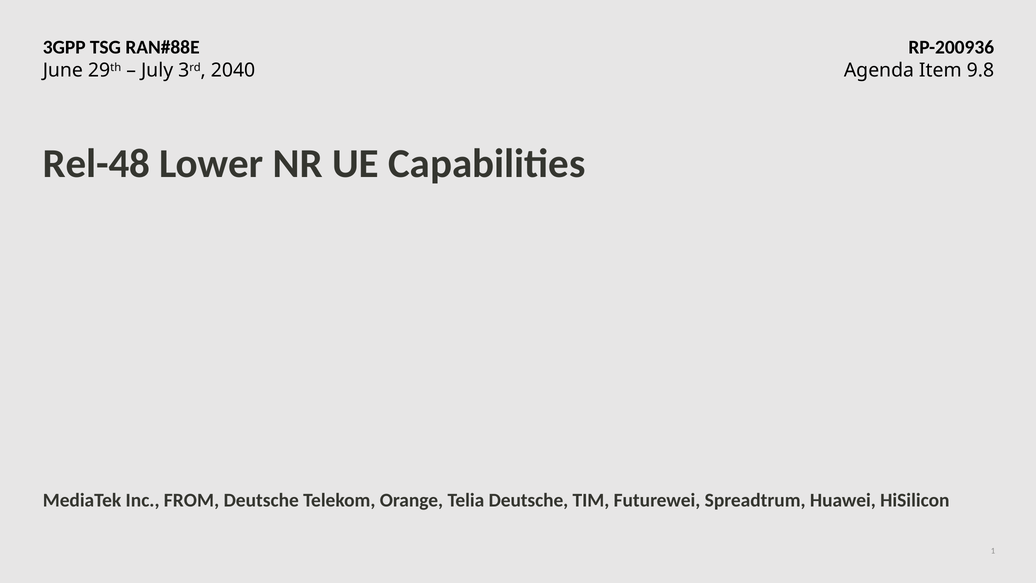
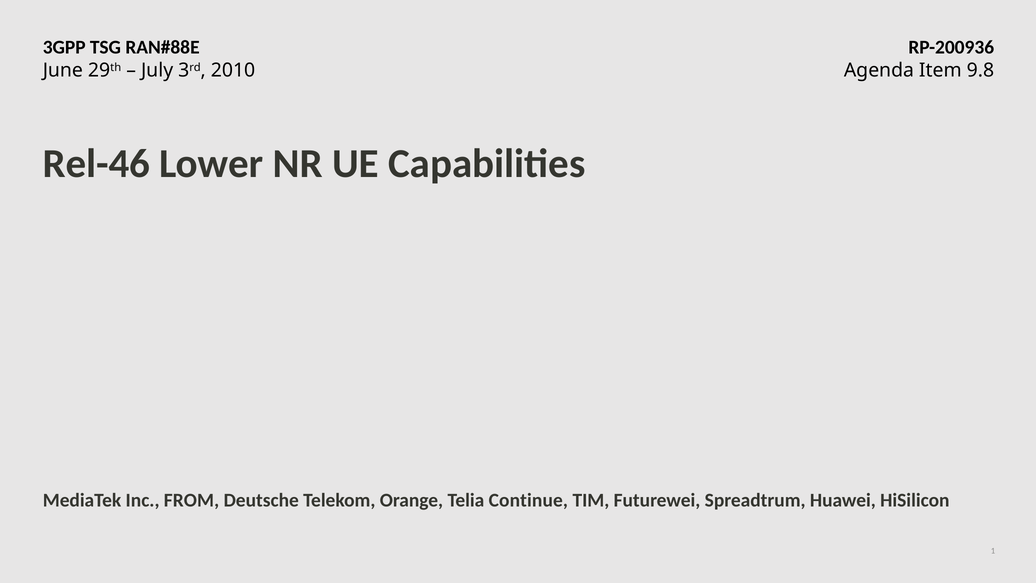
2040: 2040 -> 2010 (233, 71)
Rel-48: Rel-48 -> Rel-46 (96, 164)
Telia Deutsche: Deutsche -> Continue (528, 500)
